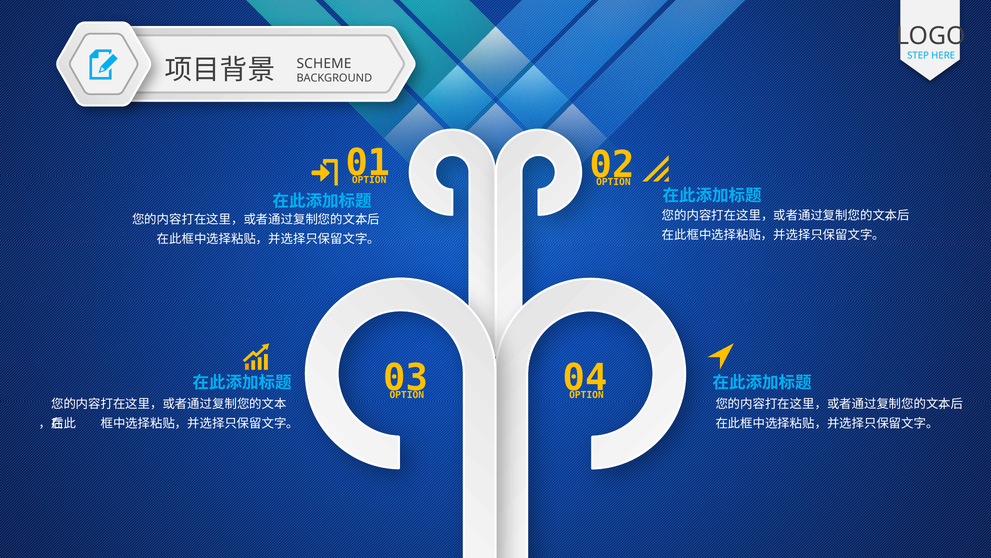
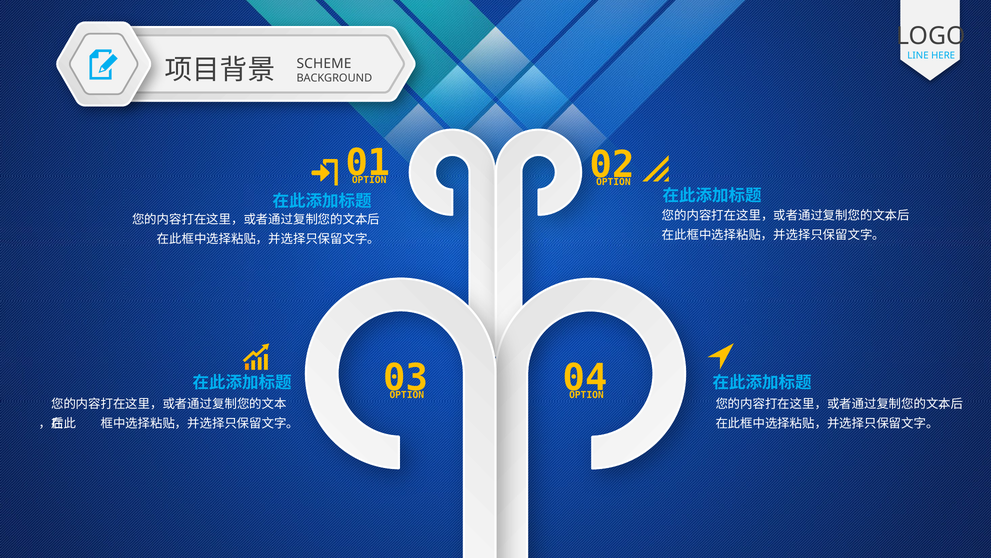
STEP: STEP -> LINE (918, 56)
